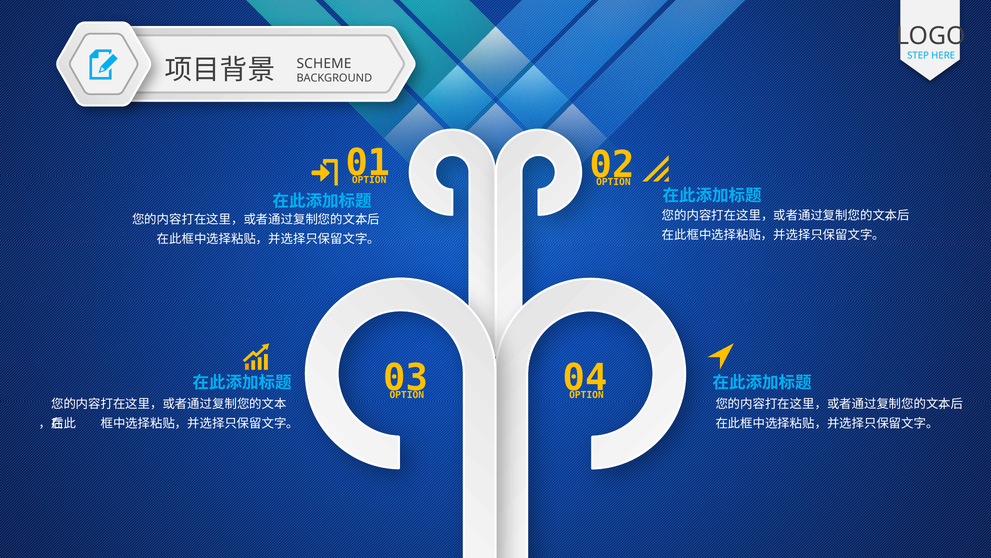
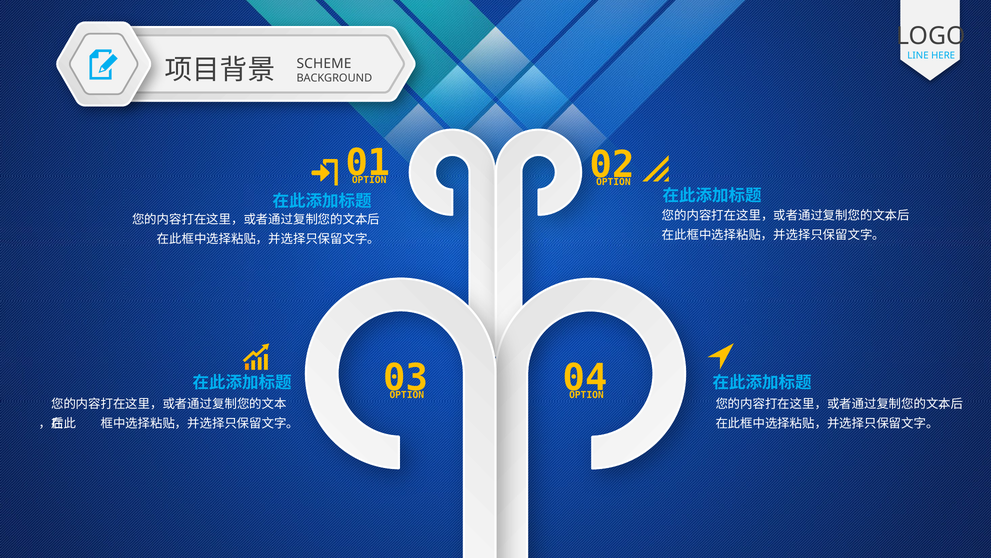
STEP: STEP -> LINE (918, 56)
